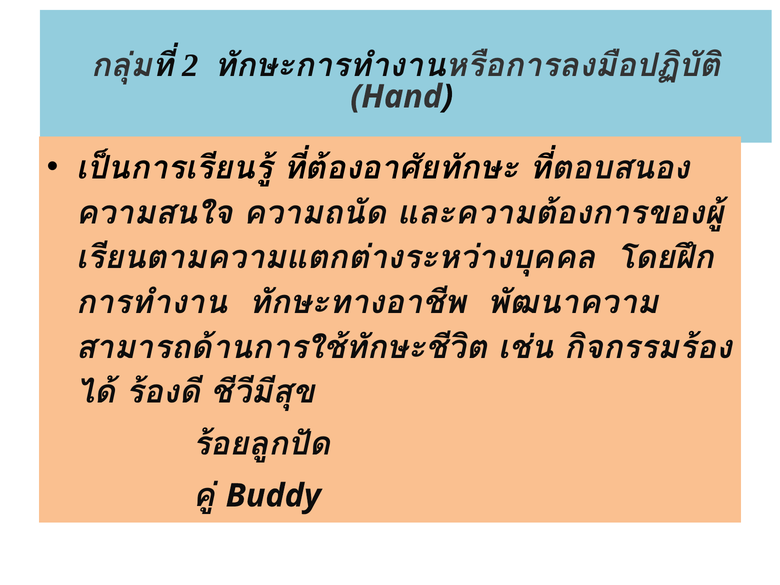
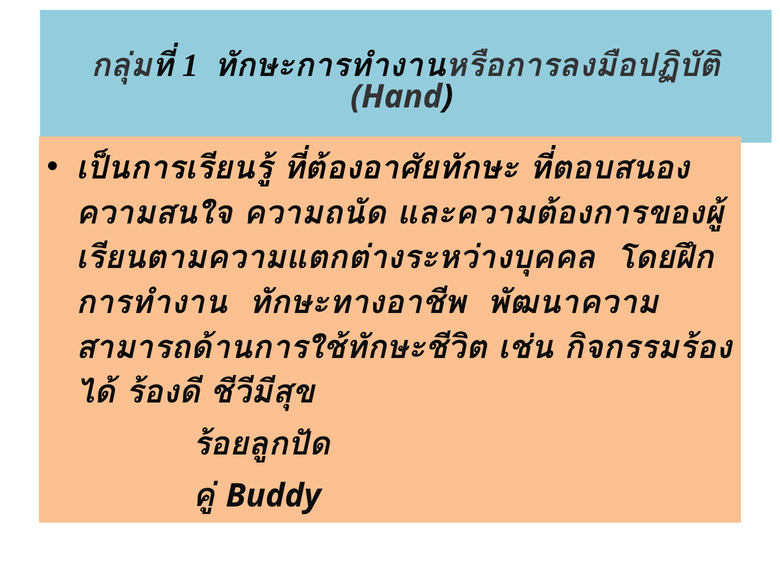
2: 2 -> 1 (190, 65)
